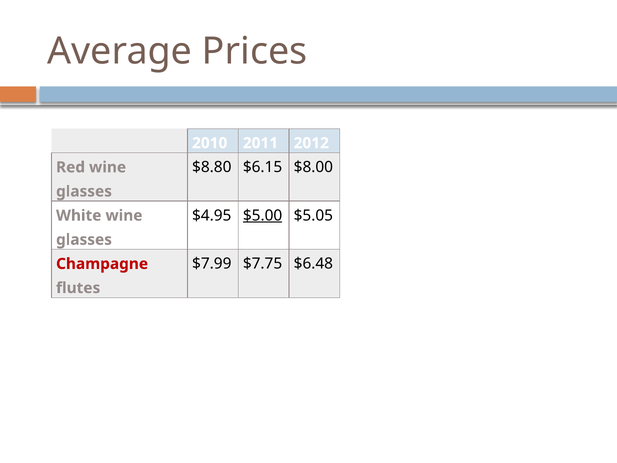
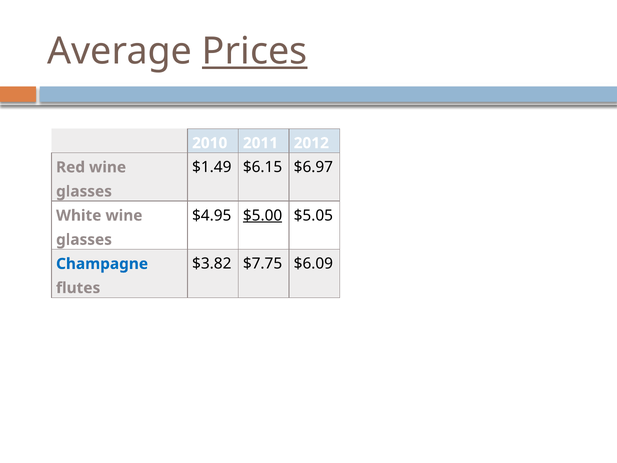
Prices underline: none -> present (255, 51)
$8.80: $8.80 -> $1.49 (212, 167)
$8.00: $8.00 -> $6.97 (313, 167)
$7.99: $7.99 -> $3.82 (212, 264)
$6.48: $6.48 -> $6.09 (313, 264)
Champagne colour: red -> blue (102, 264)
